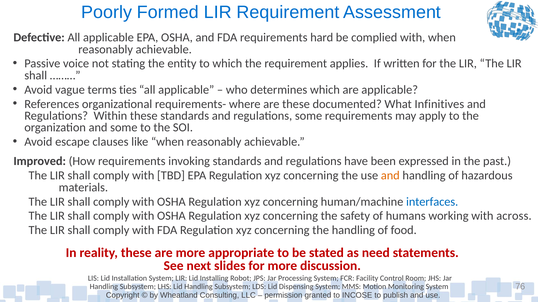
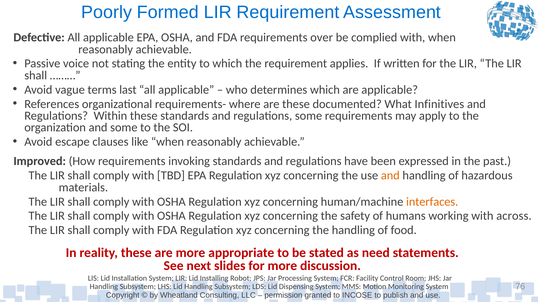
hard: hard -> over (322, 38)
ties: ties -> last (128, 90)
interfaces colour: blue -> orange (432, 202)
